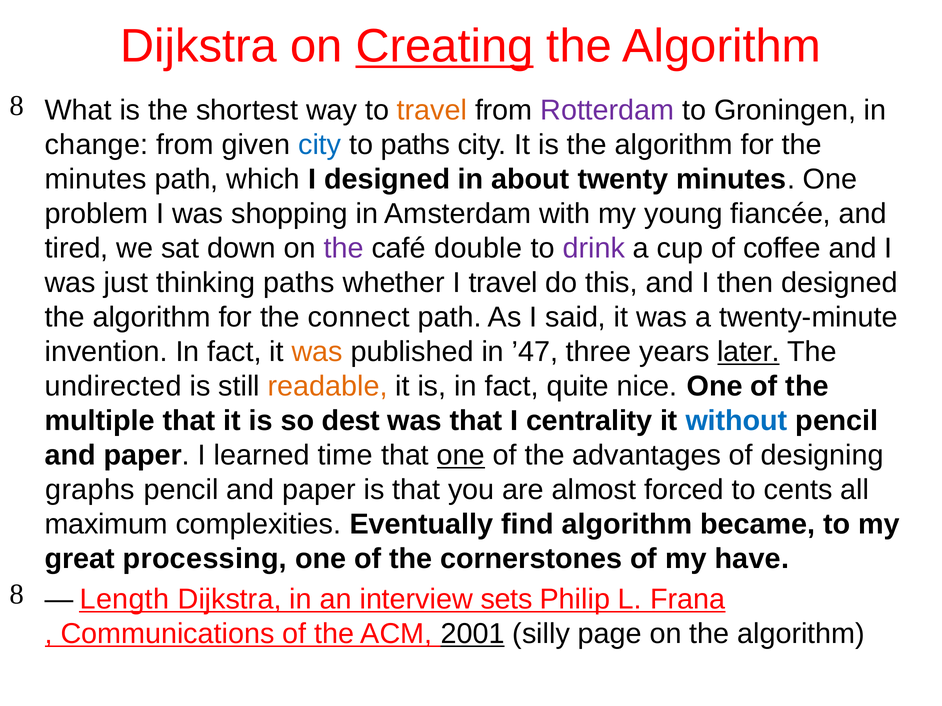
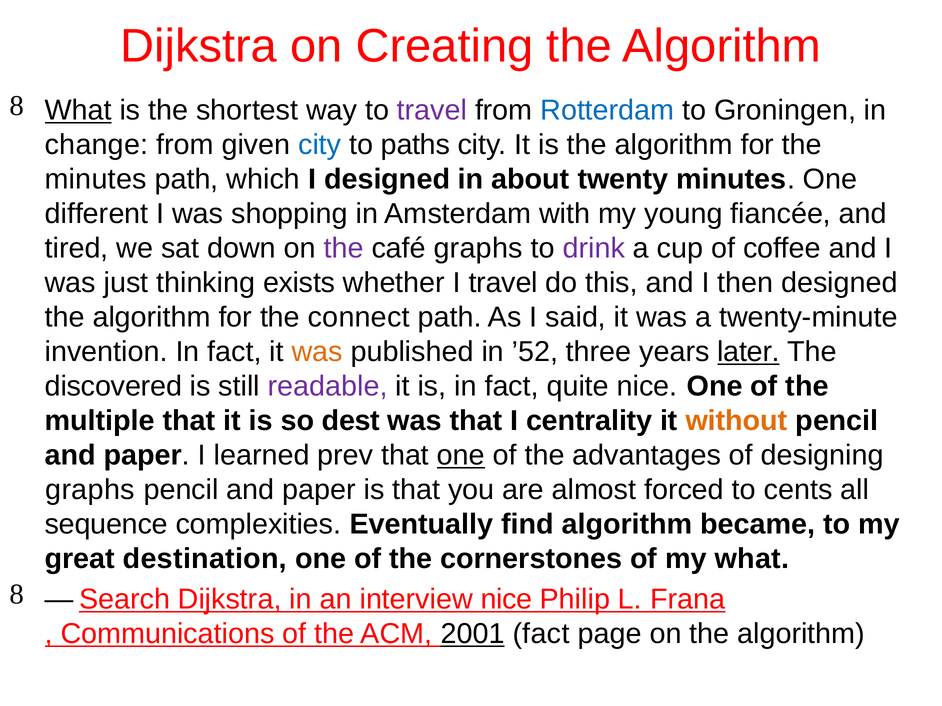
Creating underline: present -> none (444, 46)
What underline: none -> present (78, 110)
travel colour: orange -> purple (432, 110)
Rotterdam colour: purple -> blue (607, 110)
problem: problem -> different (97, 214)
café double: double -> graphs (478, 248)
thinking paths: paths -> exists (299, 283)
’47: ’47 -> ’52 (535, 352)
undirected: undirected -> discovered (113, 387)
readable colour: orange -> purple (328, 387)
without colour: blue -> orange (736, 421)
time: time -> prev (345, 456)
maximum: maximum -> sequence (106, 525)
processing: processing -> destination (205, 559)
my have: have -> what (752, 559)
Length: Length -> Search (125, 599)
interview sets: sets -> nice (506, 599)
2001 silly: silly -> fact (541, 634)
